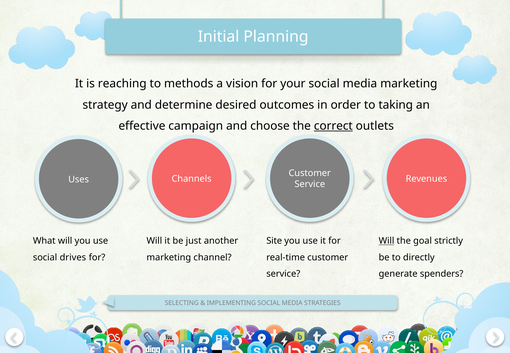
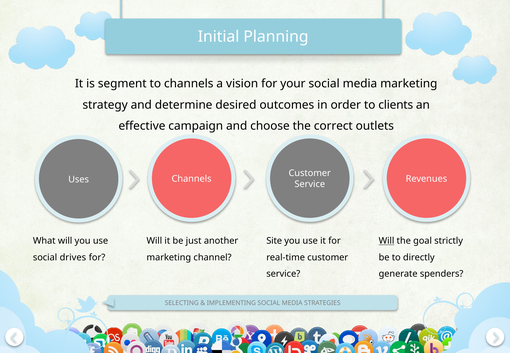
reaching: reaching -> segment (122, 84)
to methods: methods -> channels (189, 84)
taking: taking -> clients (396, 105)
correct underline: present -> none (333, 126)
